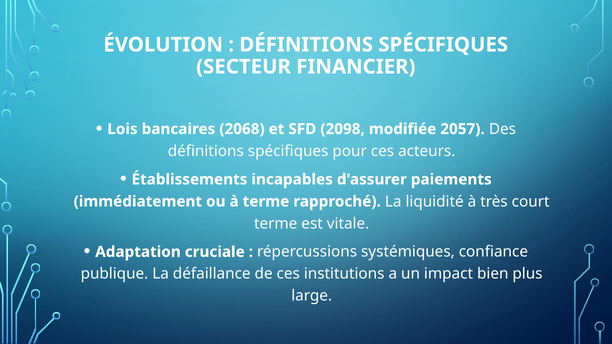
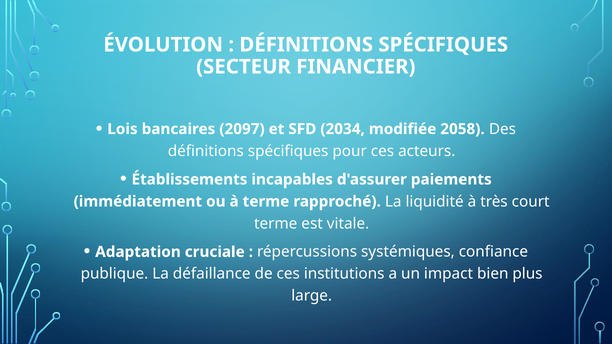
2068: 2068 -> 2097 (242, 129)
2098: 2098 -> 2034 (343, 129)
2057: 2057 -> 2058 (462, 129)
